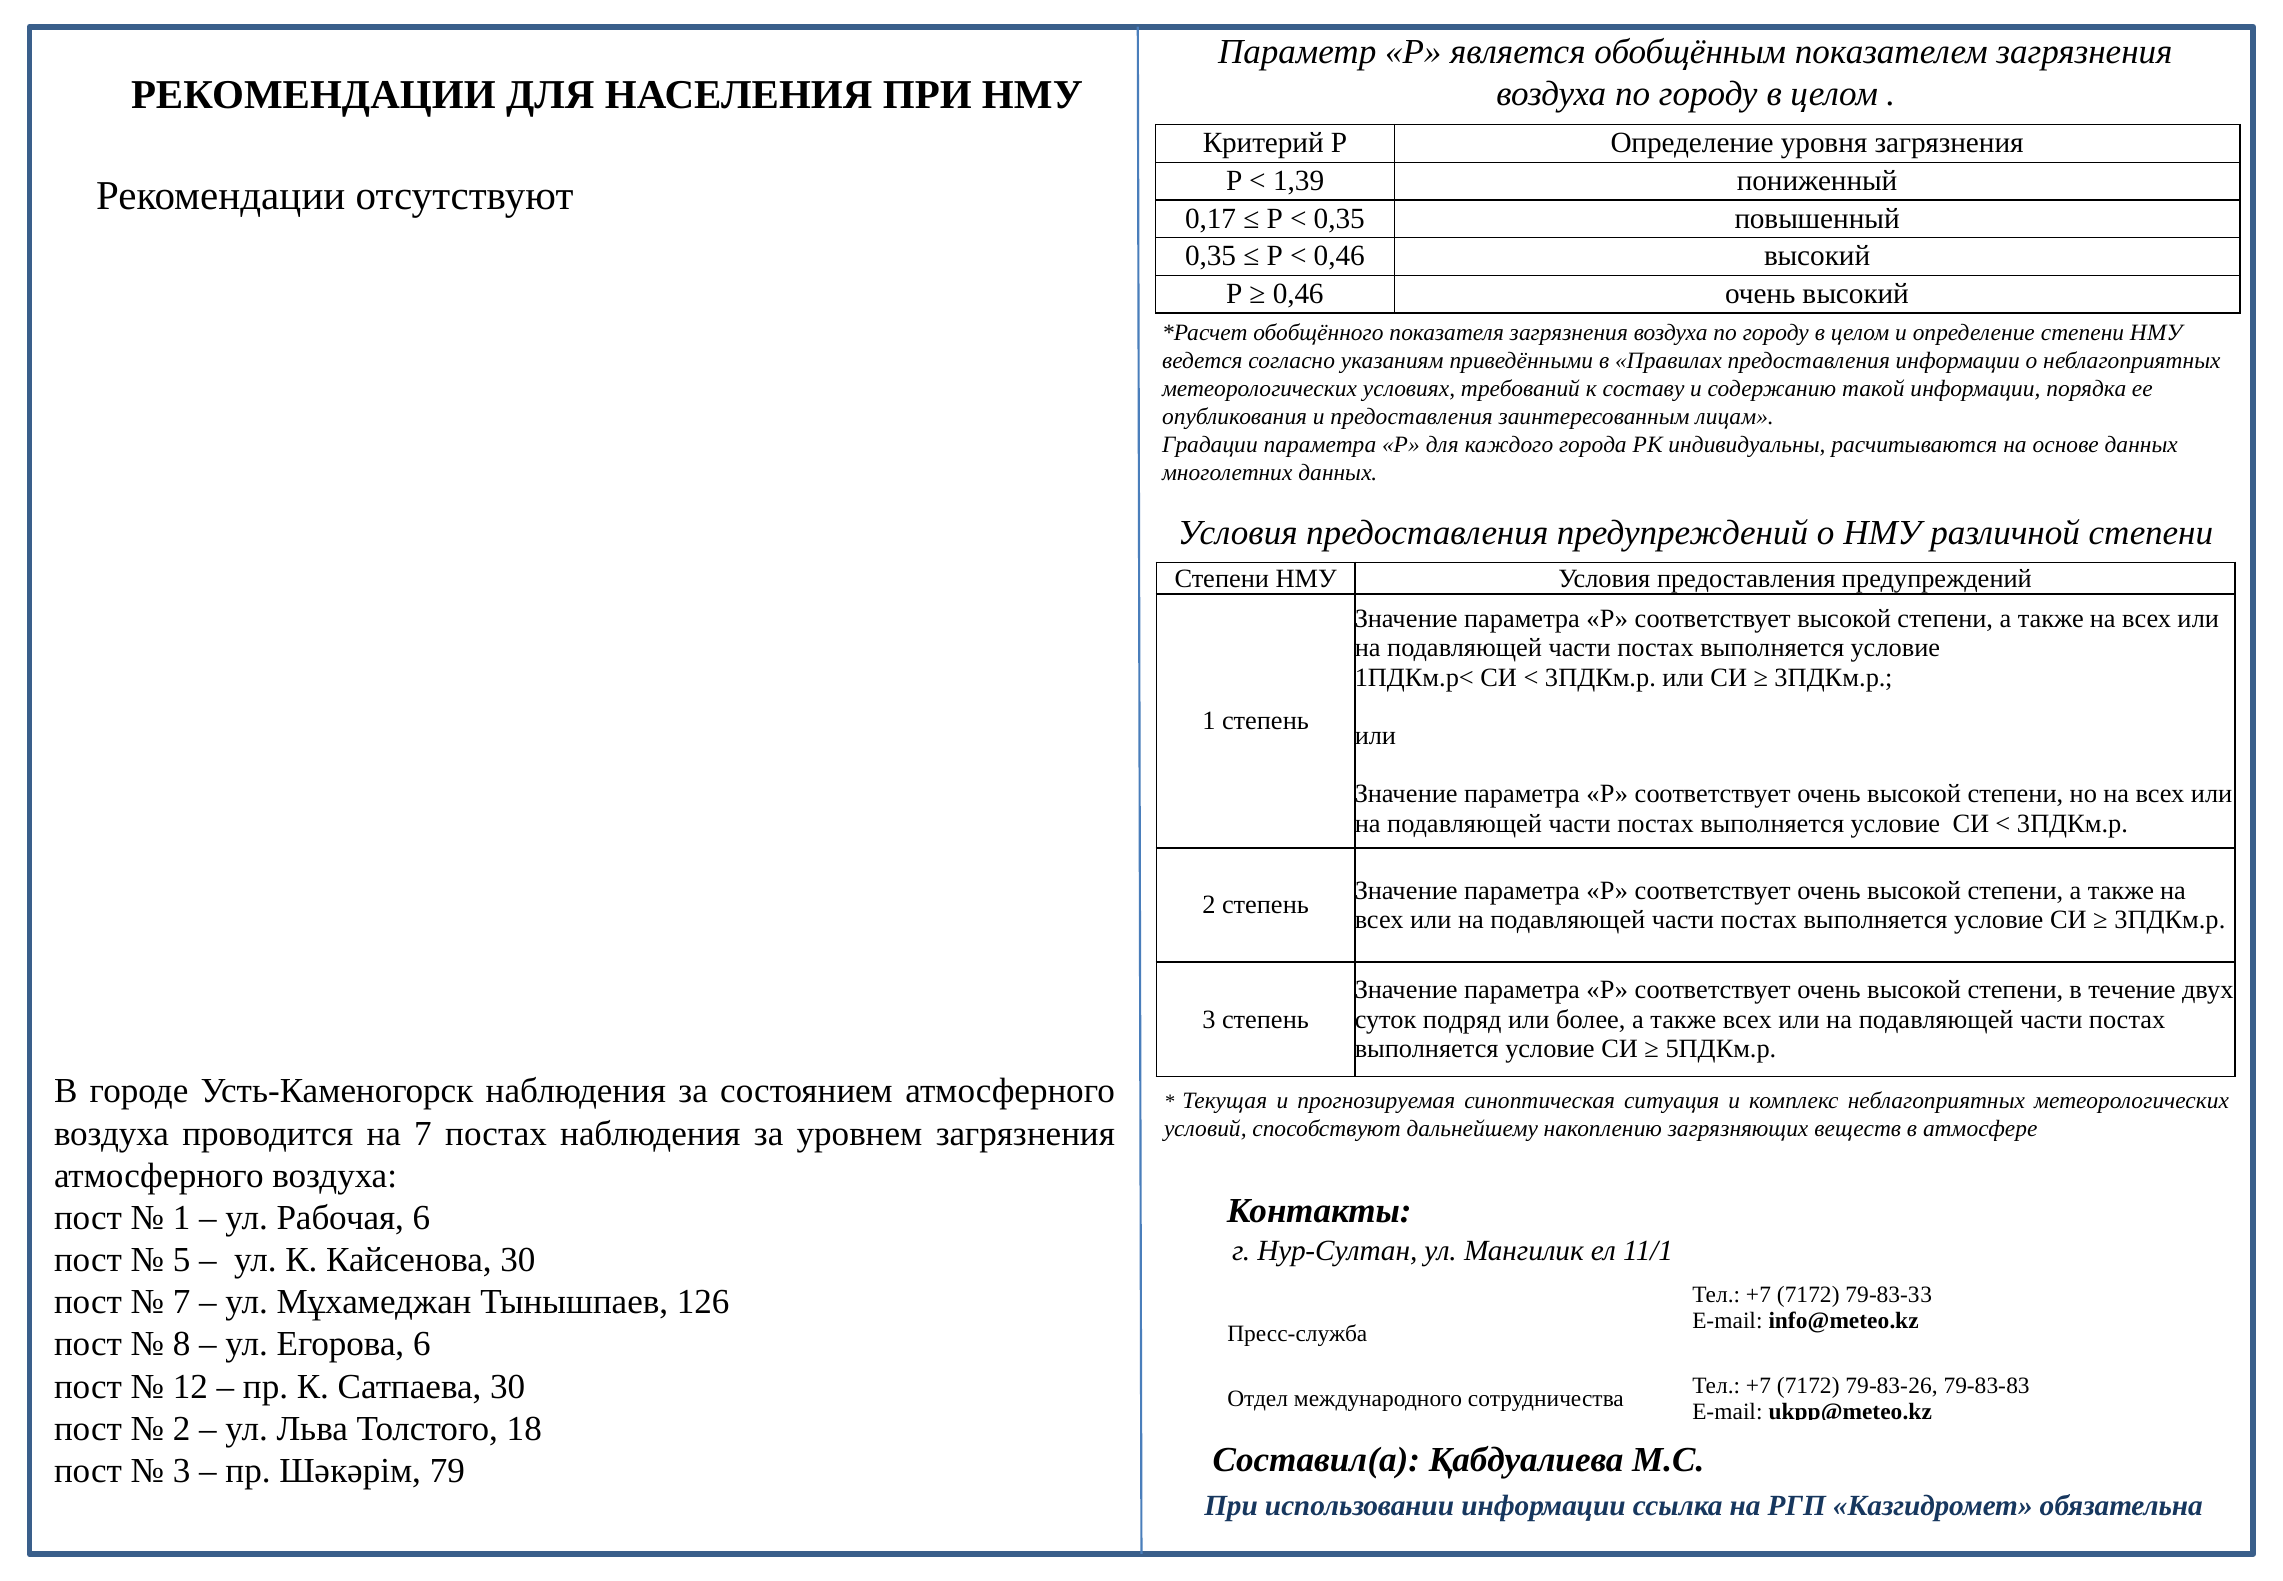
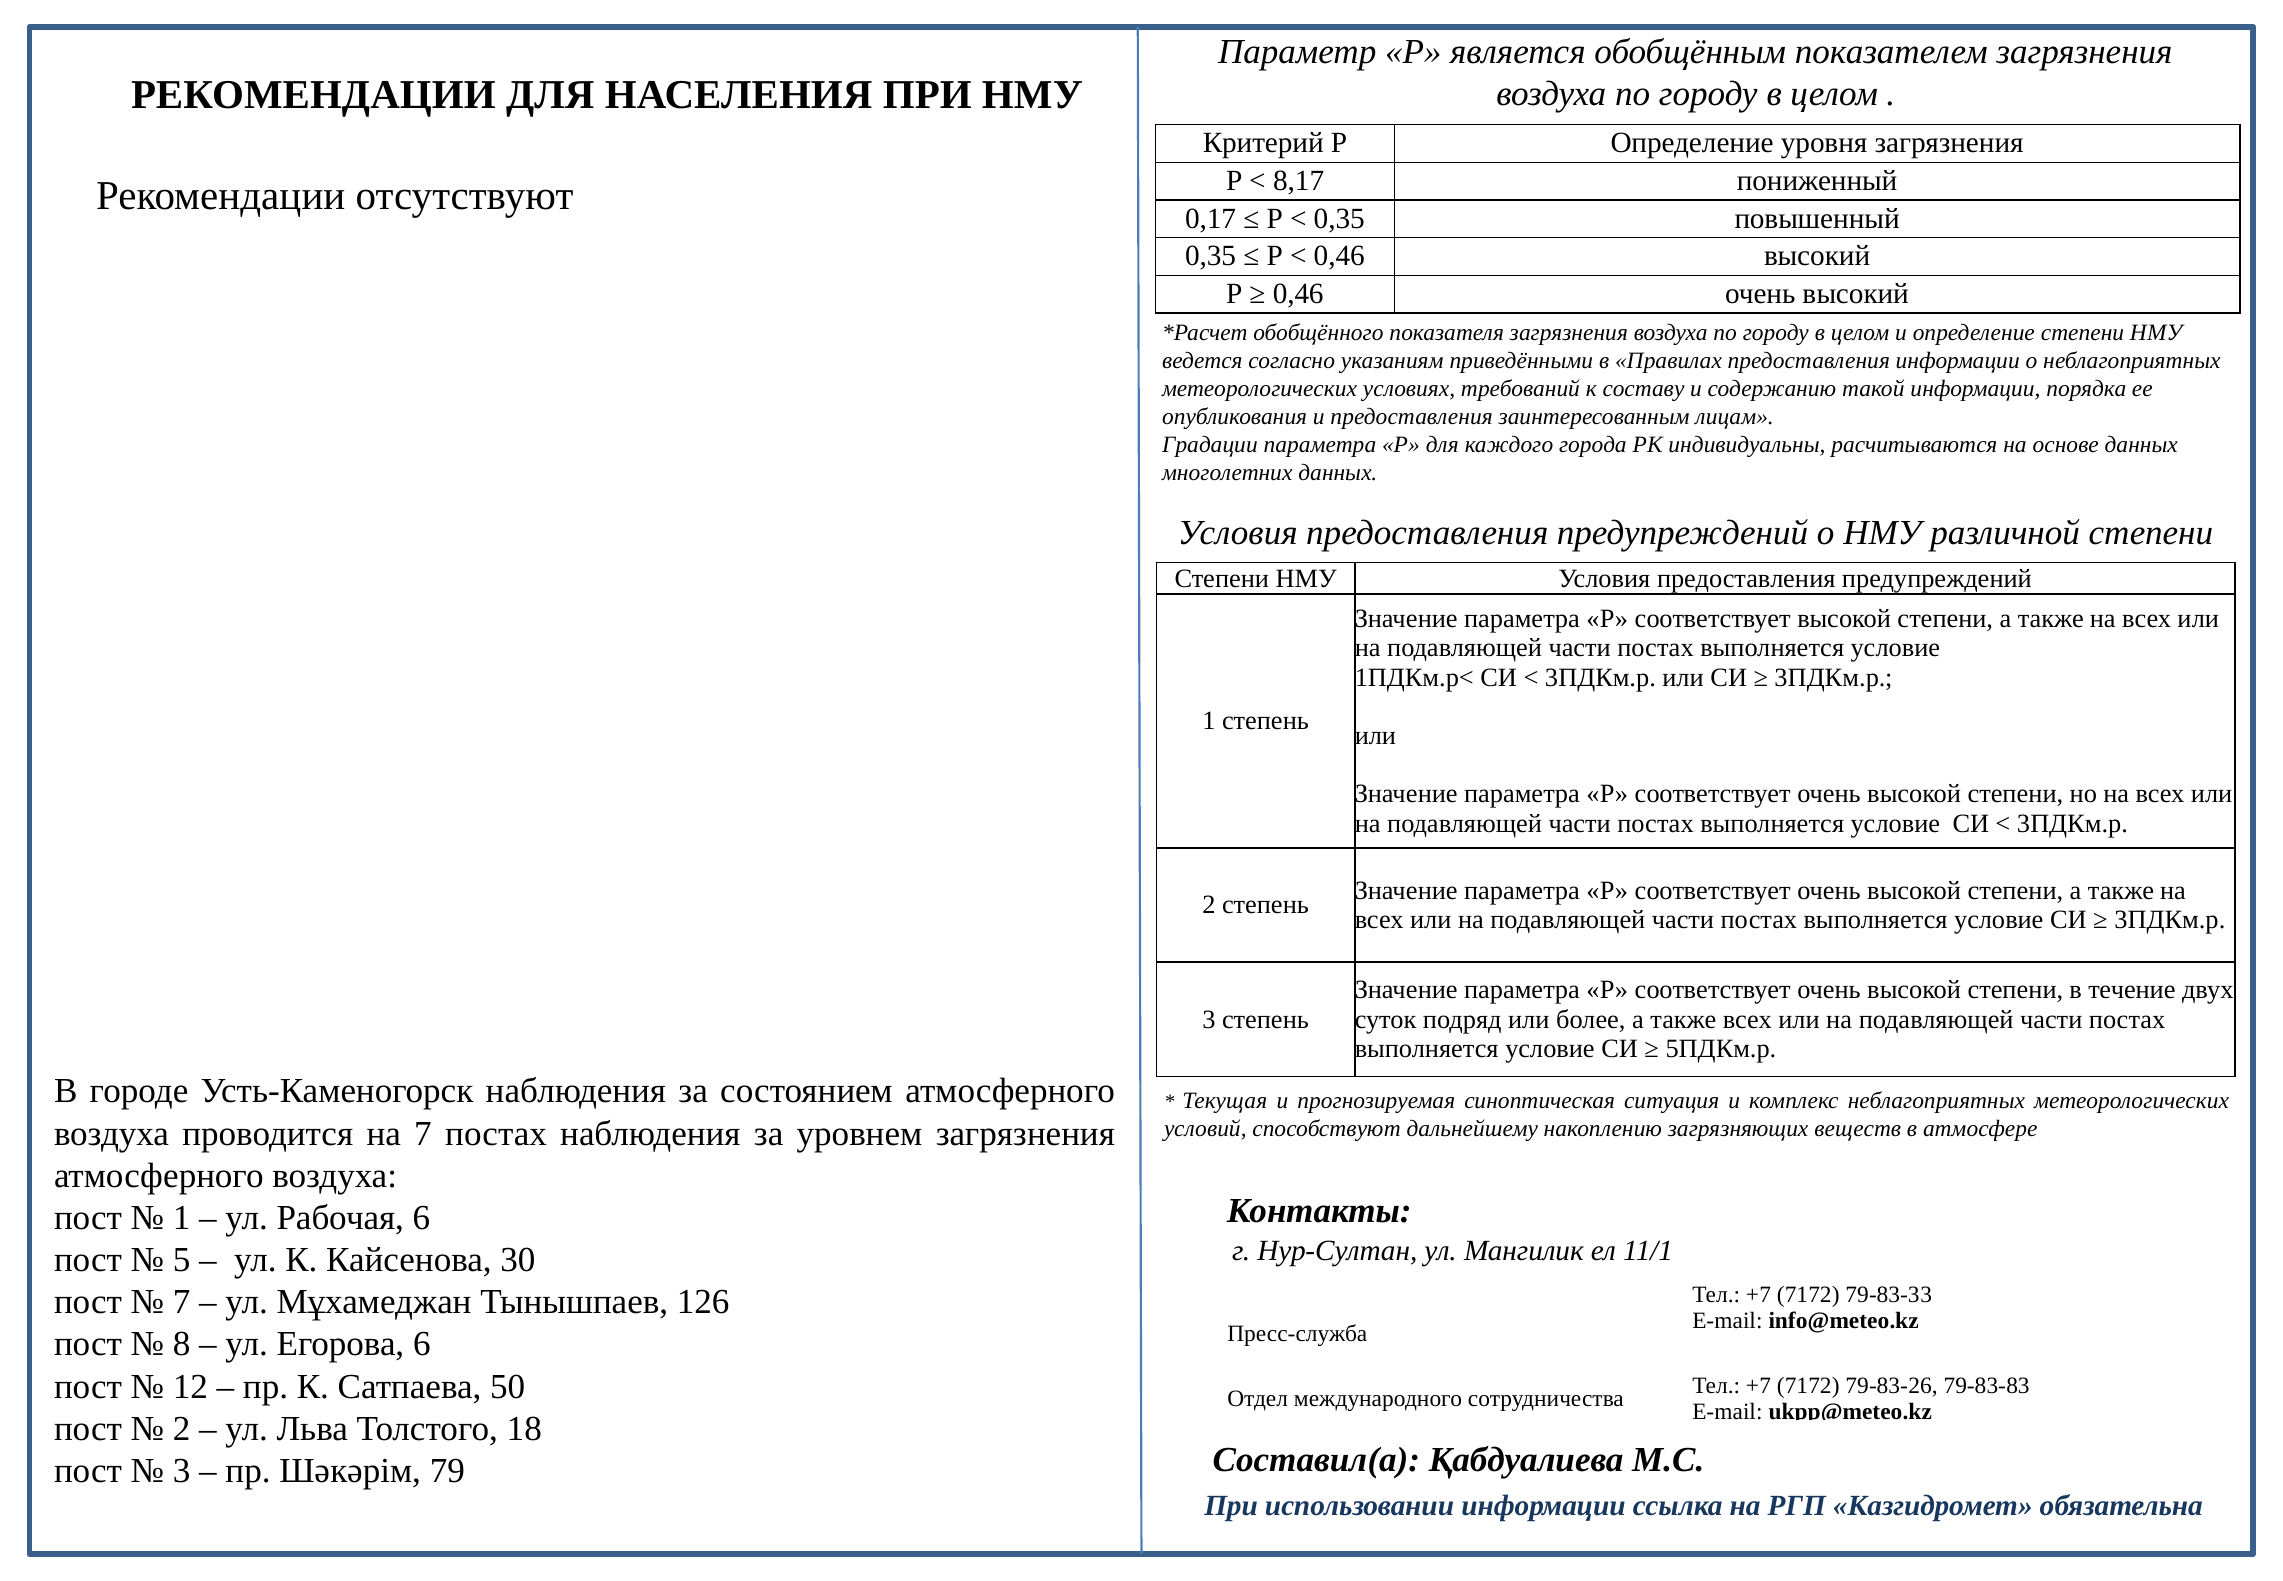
1,39: 1,39 -> 8,17 (1299, 181)
Сатпаева 30: 30 -> 50 (508, 1386)
